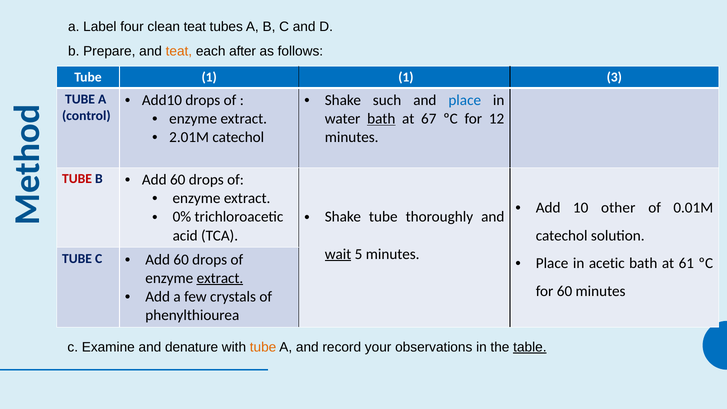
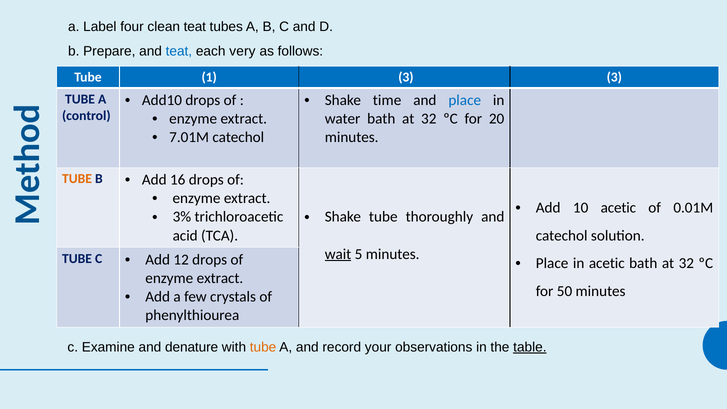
teat colour: orange -> blue (179, 51)
after: after -> very (242, 51)
1 1: 1 -> 3 (406, 77)
such: such -> time (387, 100)
bath underline: present -> none (381, 119)
67: 67 -> 32 (429, 119)
12: 12 -> 20 (497, 119)
2.01M: 2.01M -> 7.01M (189, 137)
TUBE colour: red -> orange (77, 179)
60: 60 -> 16 (178, 180)
10 other: other -> acetic (618, 208)
0%: 0% -> 3% (182, 217)
60: 60 -> 12 (181, 260)
61: 61 -> 32 (686, 263)
extract underline: present -> none (220, 278)
for 60: 60 -> 50 (564, 291)
